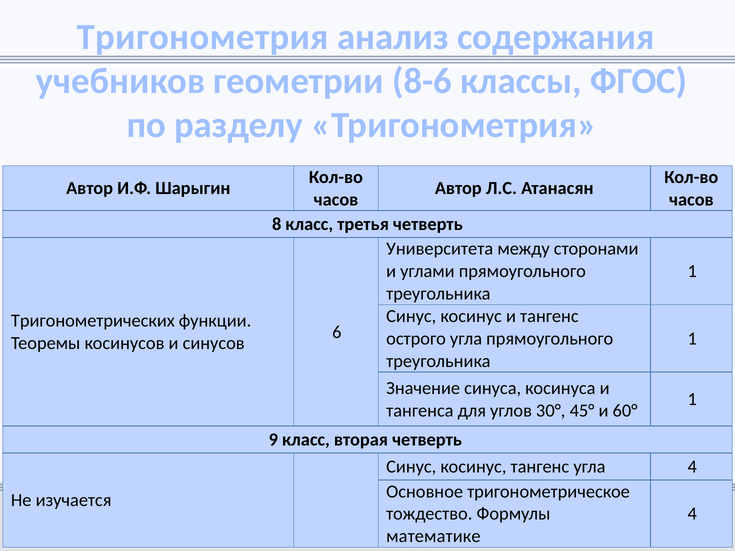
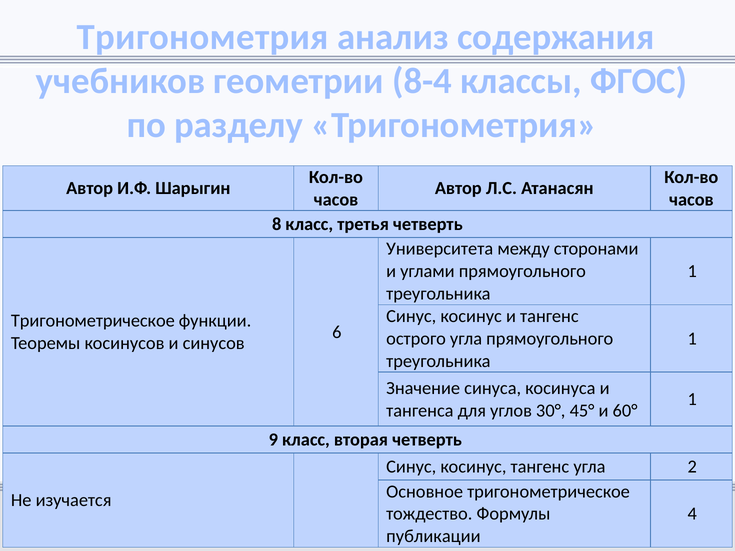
8-6: 8-6 -> 8-4 (422, 81)
Тригонометрических: Тригонометрических -> Тригонометрическое (93, 321)
угла 4: 4 -> 2 (692, 467)
математике: математике -> публикации (433, 537)
